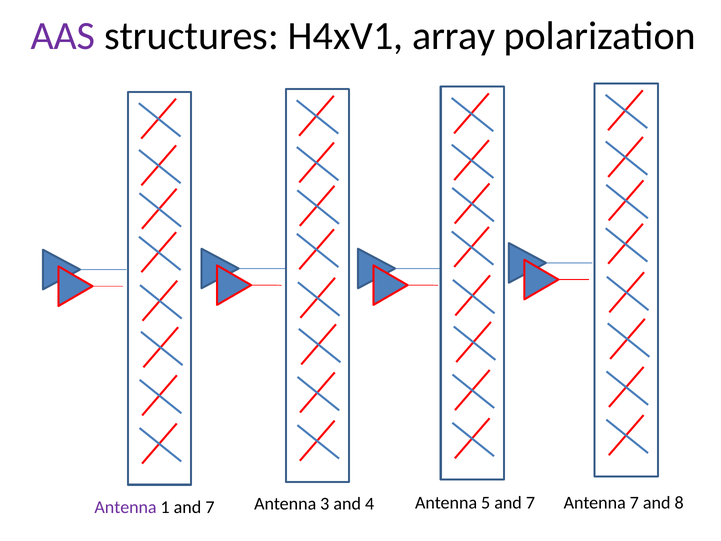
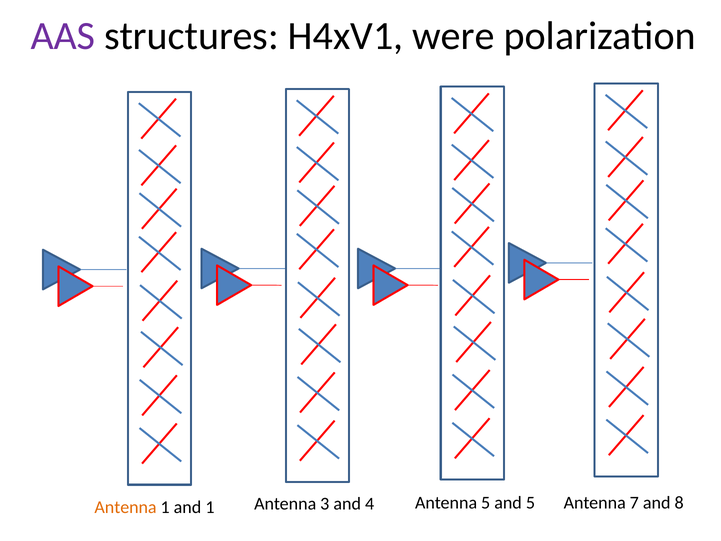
array: array -> were (454, 36)
Antenna colour: purple -> orange (126, 507)
1 and 7: 7 -> 1 (210, 507)
5 and 7: 7 -> 5 (531, 503)
